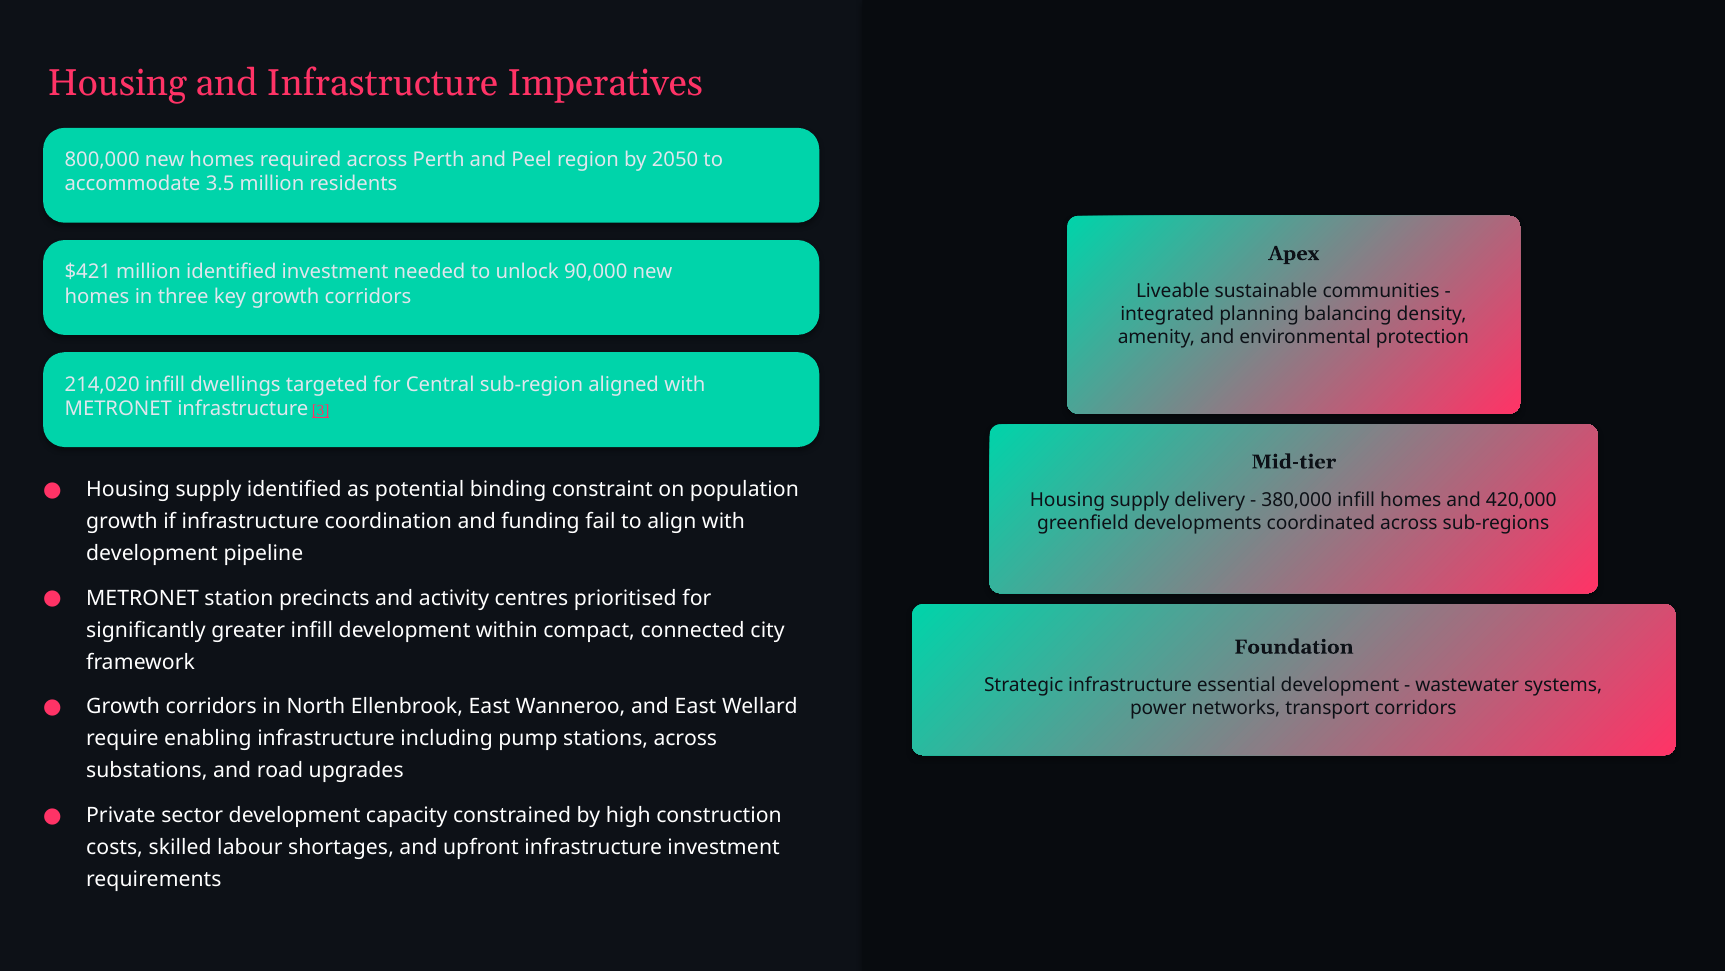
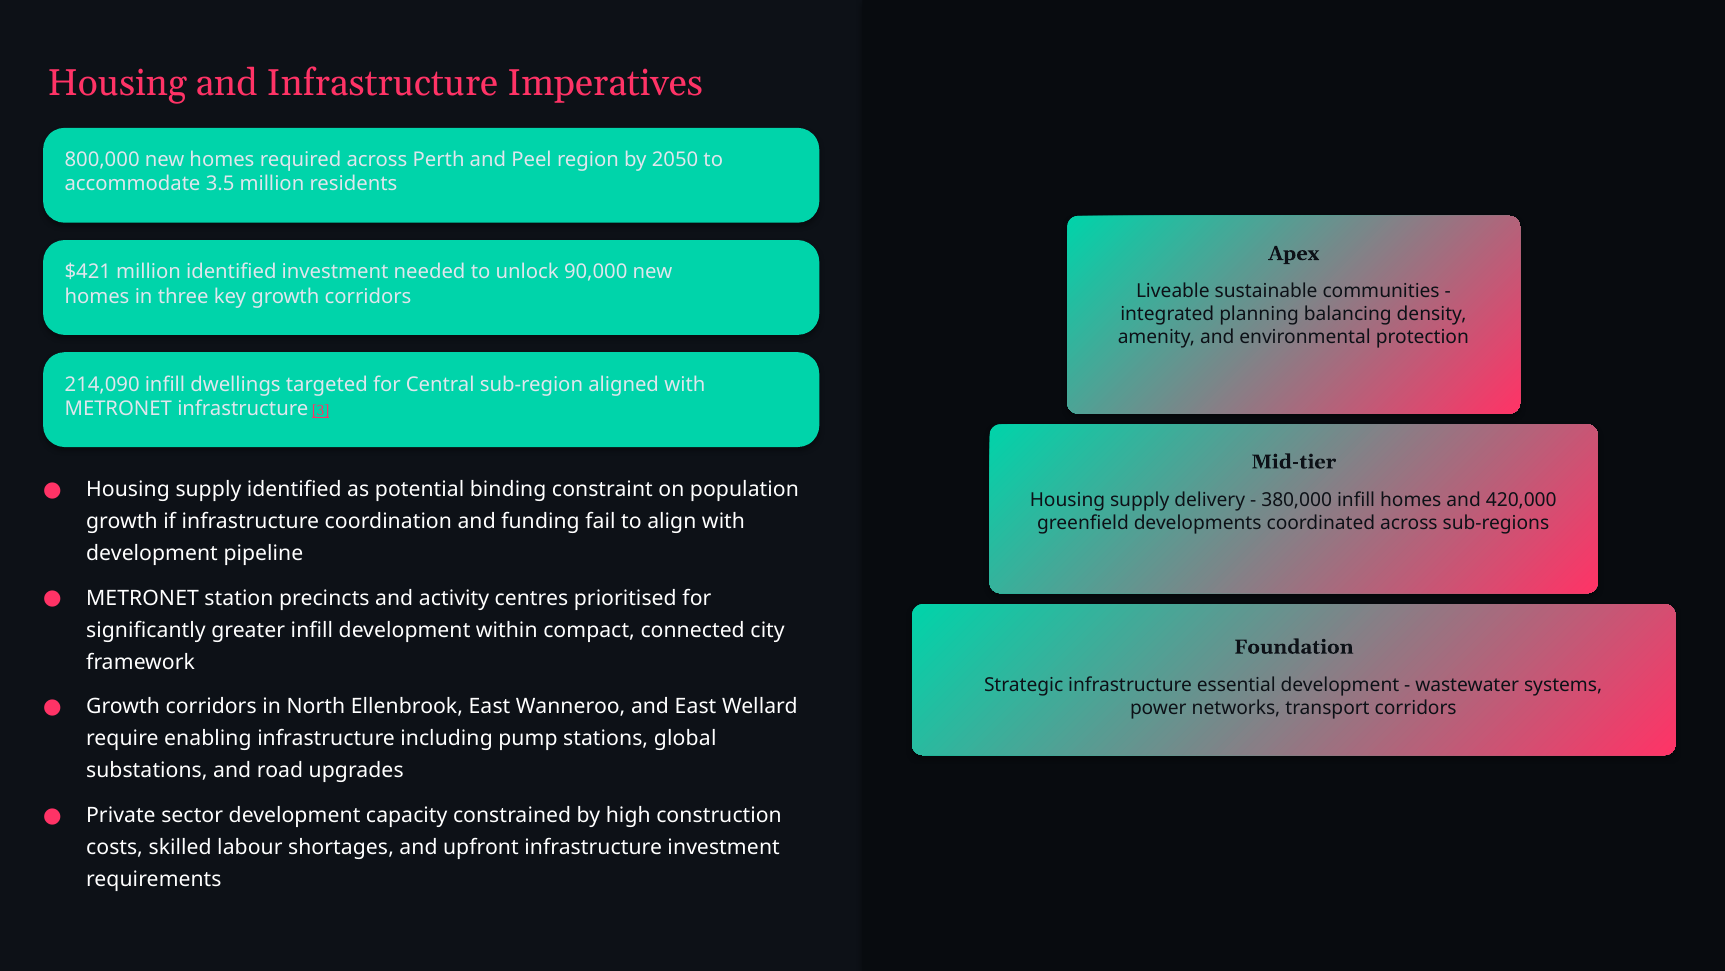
214,020: 214,020 -> 214,090 (102, 384)
stations across: across -> global (685, 738)
